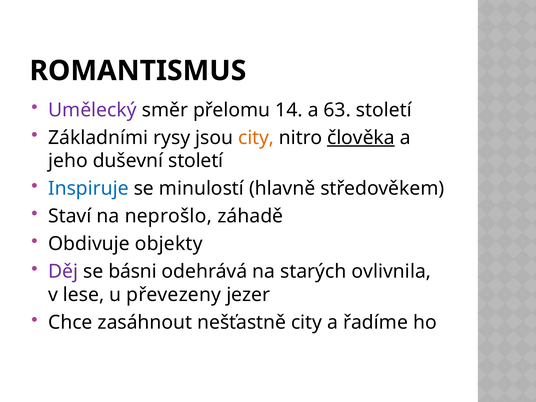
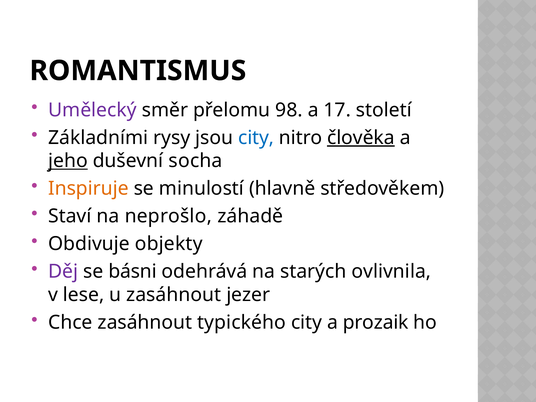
14: 14 -> 98 (289, 110)
63: 63 -> 17 (337, 110)
city colour: orange -> blue (256, 138)
jeho underline: none -> present (68, 161)
duševní století: století -> socha (196, 161)
Inspiruje colour: blue -> orange (88, 189)
u převezeny: převezeny -> zasáhnout (174, 295)
nešťastně: nešťastně -> typického (242, 322)
řadíme: řadíme -> prozaik (376, 322)
